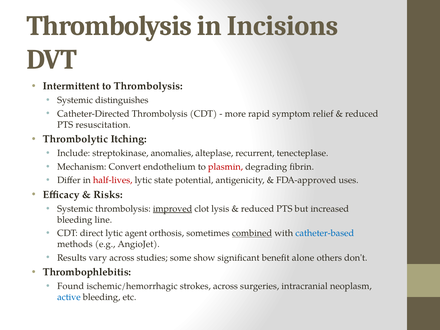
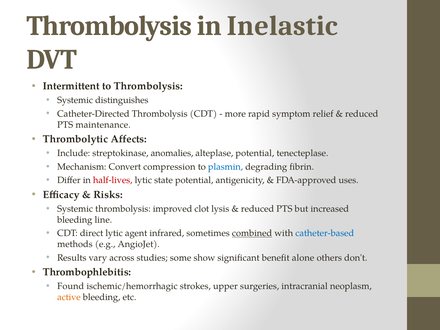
Incisions: Incisions -> Inelastic (282, 26)
resuscitation: resuscitation -> maintenance (103, 125)
Itching: Itching -> Affects (129, 139)
alteplase recurrent: recurrent -> potential (255, 153)
endothelium: endothelium -> compression (169, 167)
plasmin colour: red -> blue (226, 167)
improved underline: present -> none (173, 209)
orthosis: orthosis -> infrared (167, 233)
strokes across: across -> upper (225, 286)
active colour: blue -> orange (69, 297)
